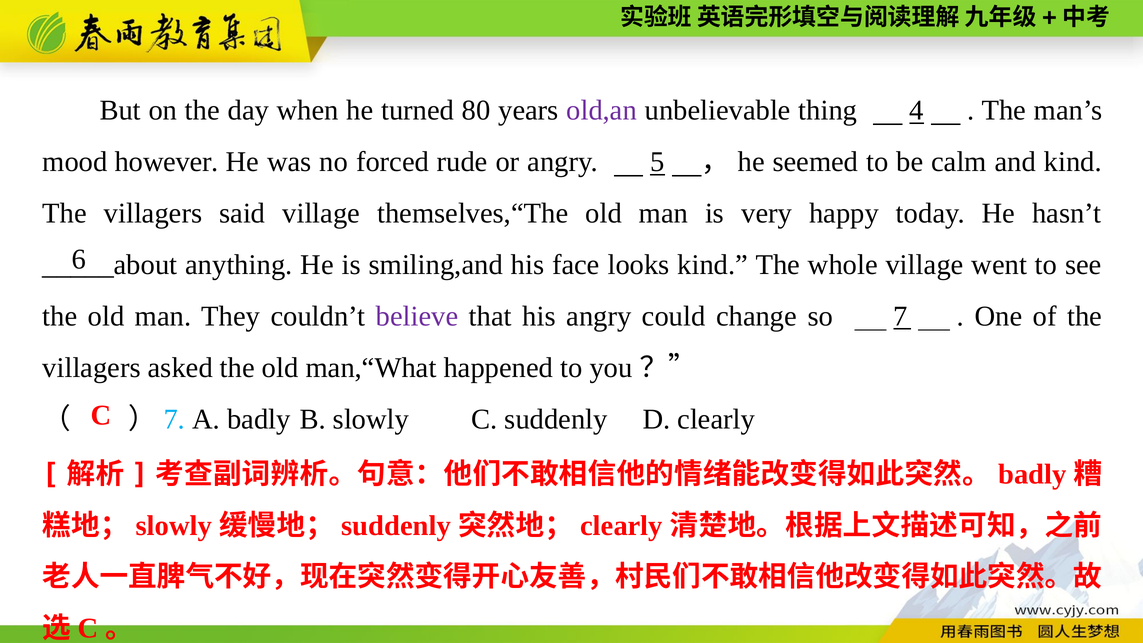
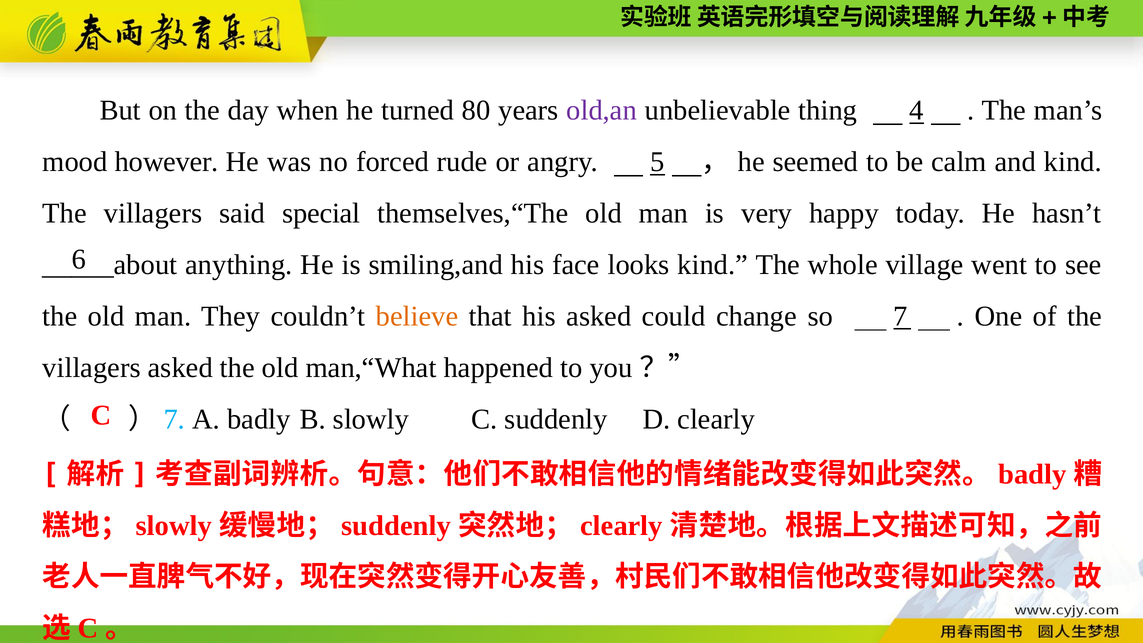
said village: village -> special (321, 213)
believe colour: purple -> orange (417, 316)
his angry: angry -> asked (599, 316)
